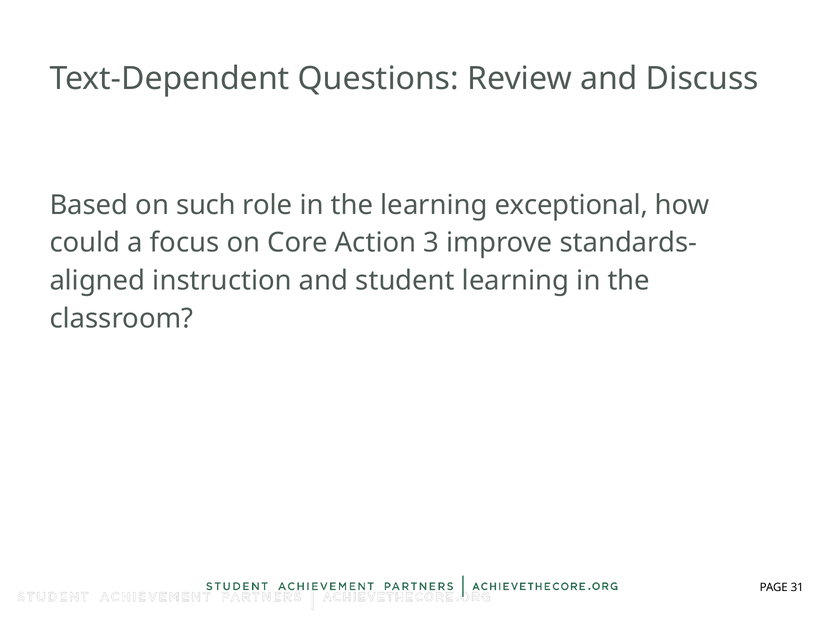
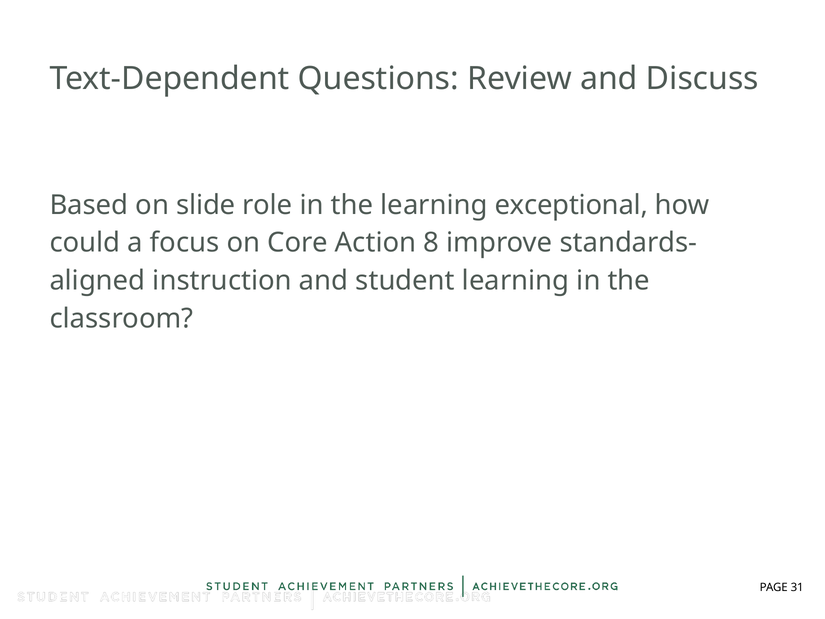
such: such -> slide (206, 205)
3: 3 -> 8 (431, 243)
